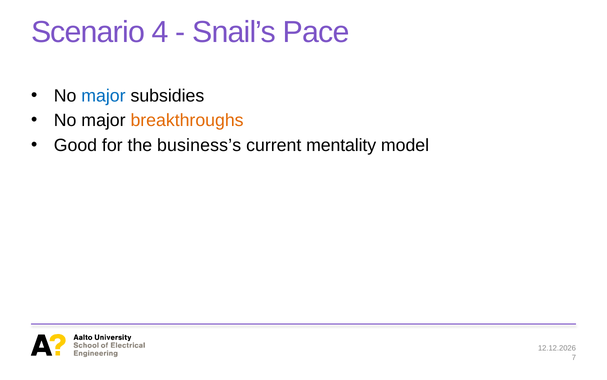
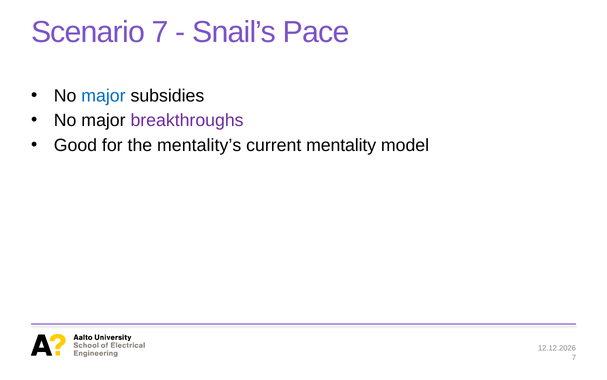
Scenario 4: 4 -> 7 (160, 32)
breakthroughs colour: orange -> purple (187, 120)
business’s: business’s -> mentality’s (199, 145)
